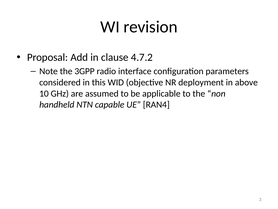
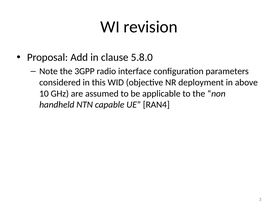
4.7.2: 4.7.2 -> 5.8.0 (142, 57)
